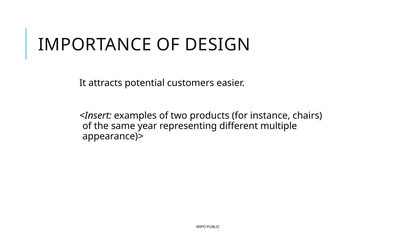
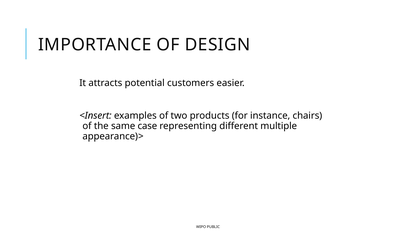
year: year -> case (147, 126)
